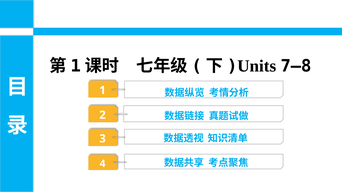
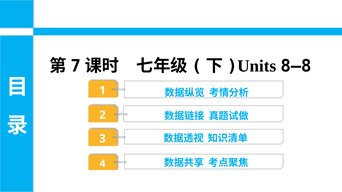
1: 1 -> 7 (76, 66)
7—8: 7—8 -> 8—8 (296, 66)
